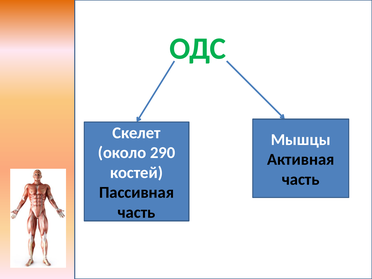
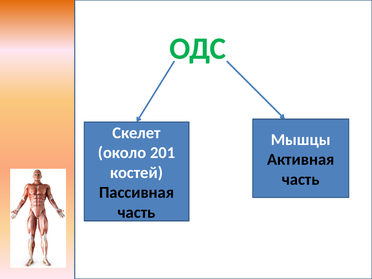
290: 290 -> 201 (163, 153)
